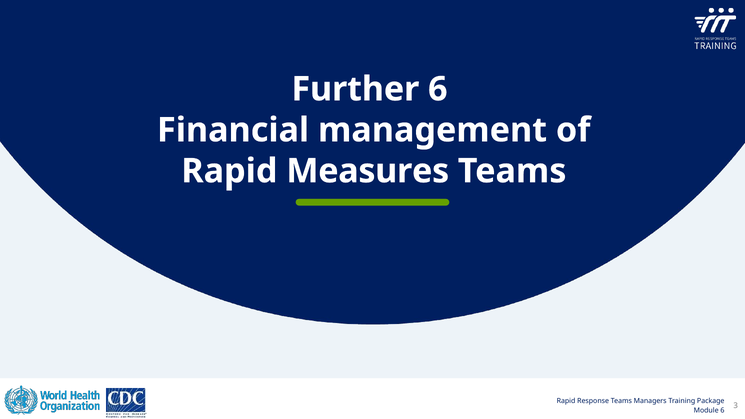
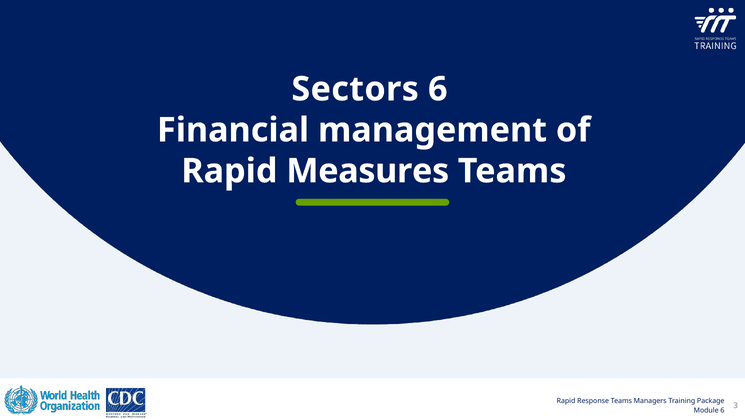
Further: Further -> Sectors (355, 89)
